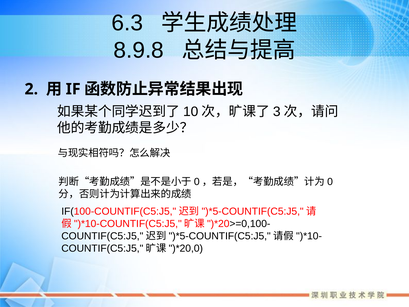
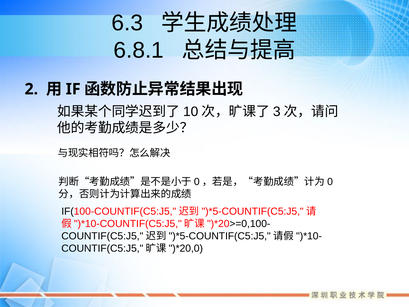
8.9.8: 8.9.8 -> 6.8.1 (139, 50)
